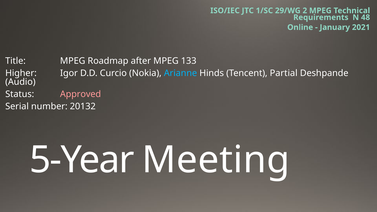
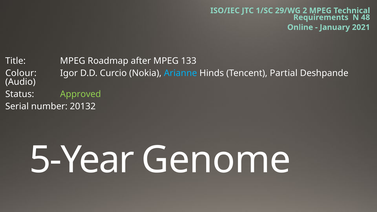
Higher: Higher -> Colour (21, 73)
Approved colour: pink -> light green (81, 94)
Meeting: Meeting -> Genome (216, 160)
